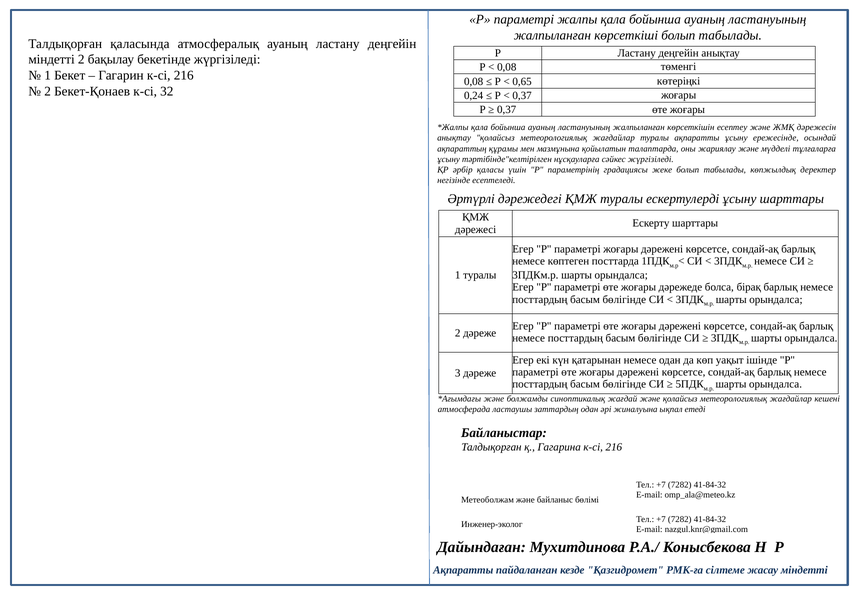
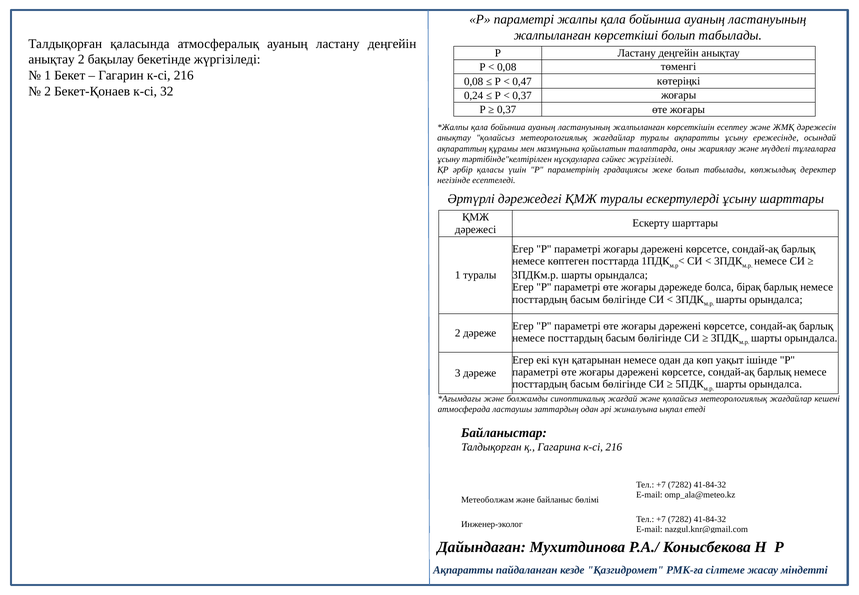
міндетті: міндетті -> анықтау (52, 60)
0,65: 0,65 -> 0,47 (522, 81)
